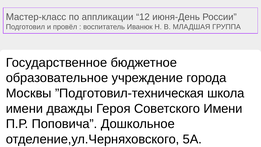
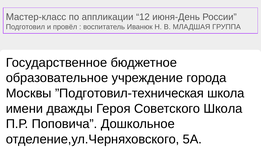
Советского Имени: Имени -> Школа (223, 109)
